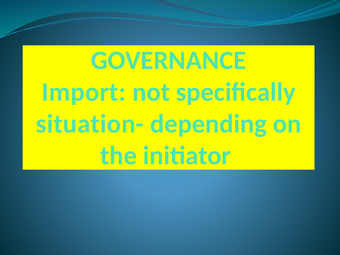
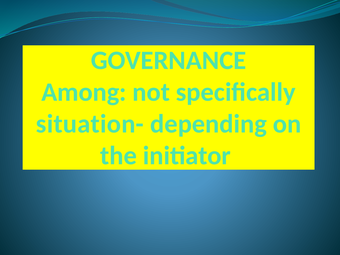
Import: Import -> Among (84, 92)
